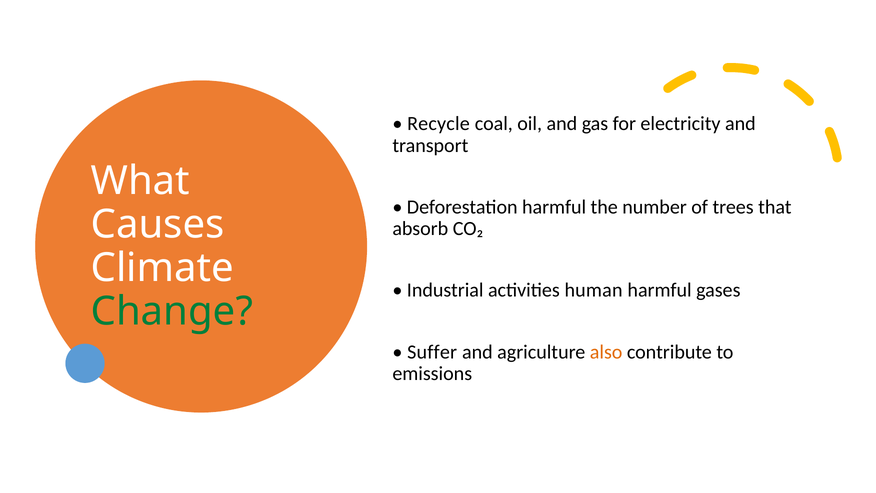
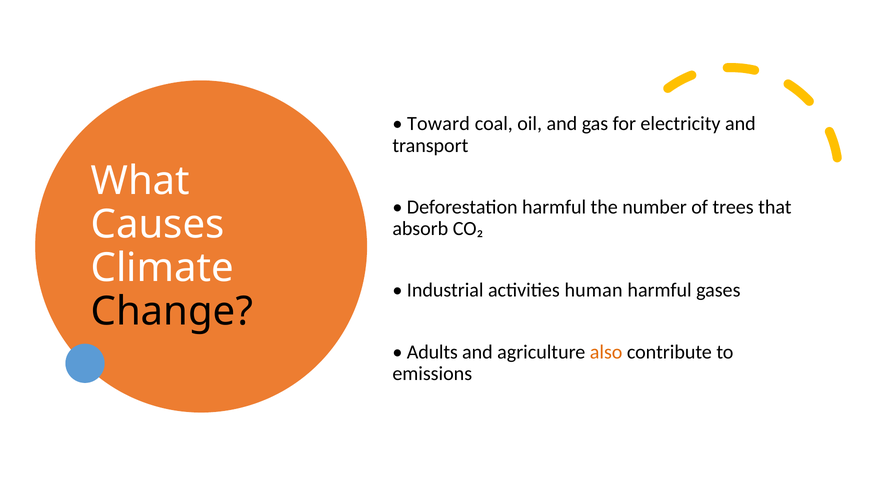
Recycle: Recycle -> Toward (438, 124)
Change colour: green -> black (172, 311)
Suffer: Suffer -> Adults (432, 352)
